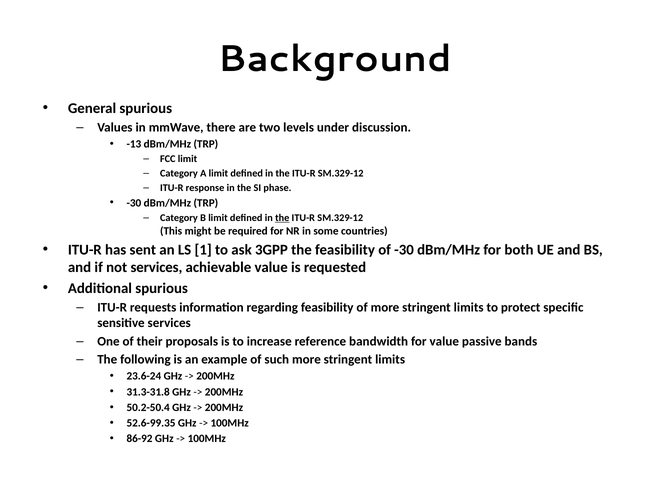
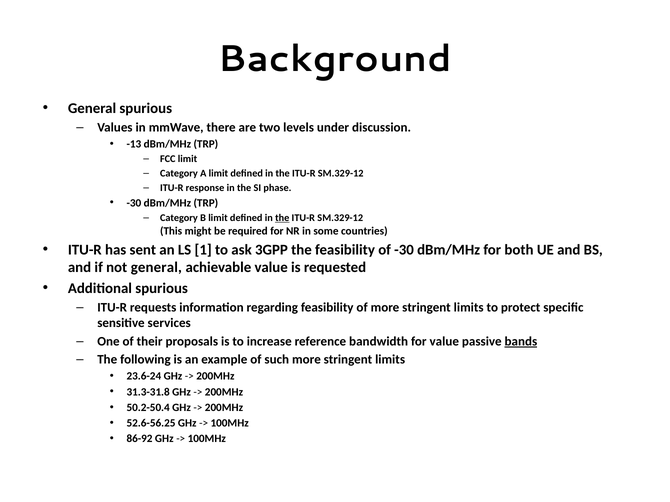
not services: services -> general (156, 268)
bands underline: none -> present (521, 342)
52.6-99.35: 52.6-99.35 -> 52.6-56.25 (151, 424)
